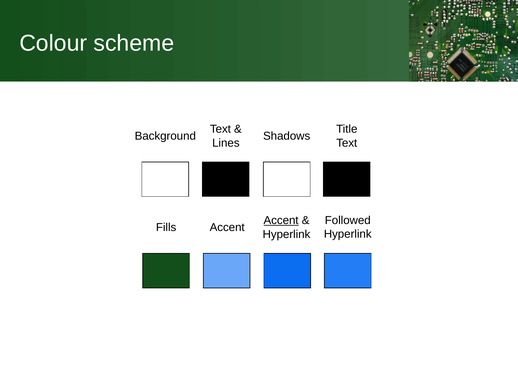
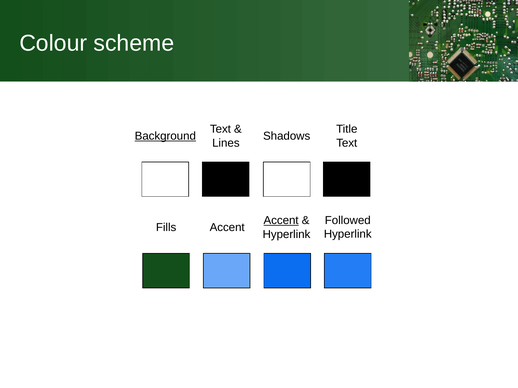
Background underline: none -> present (165, 136)
